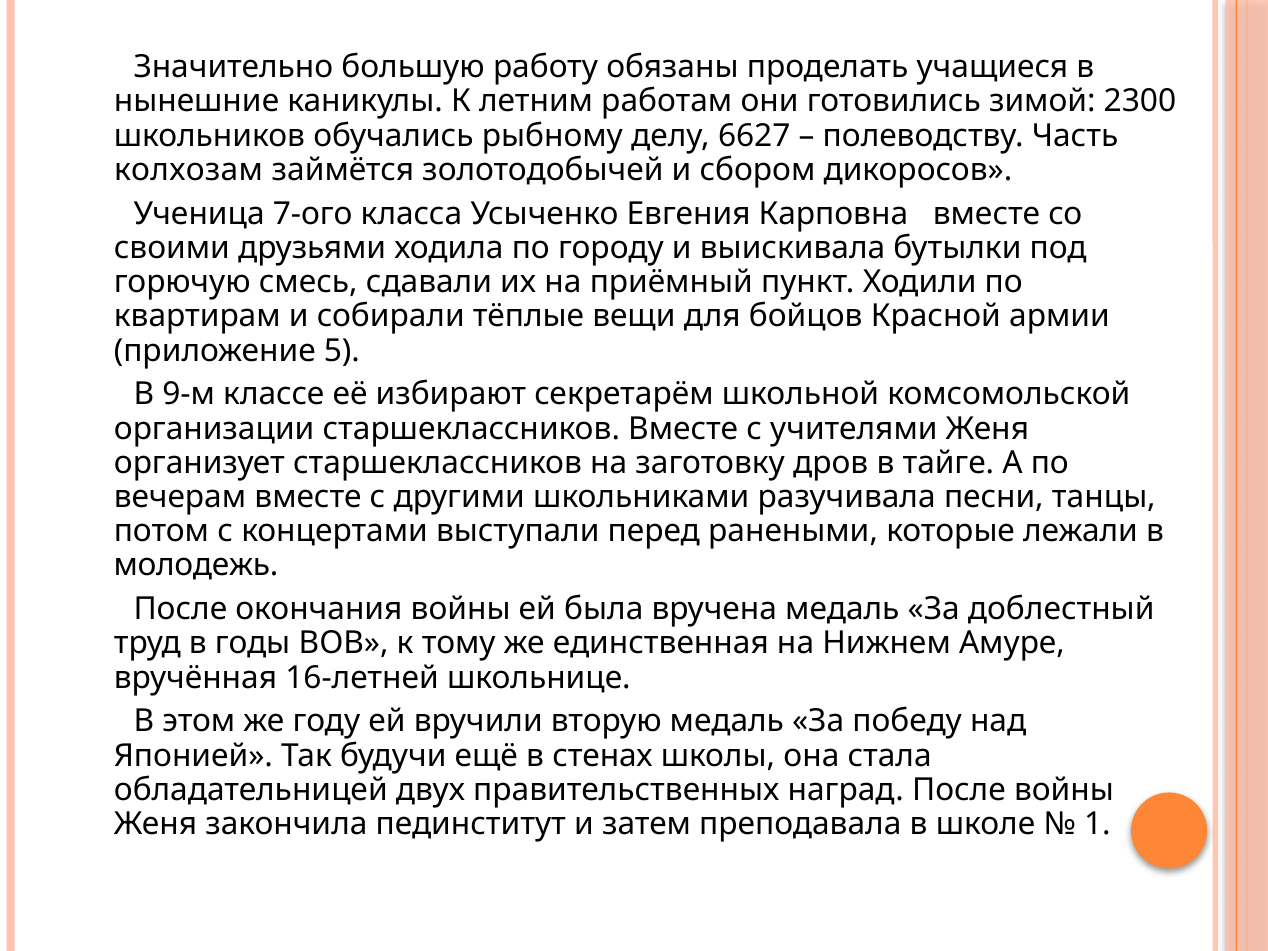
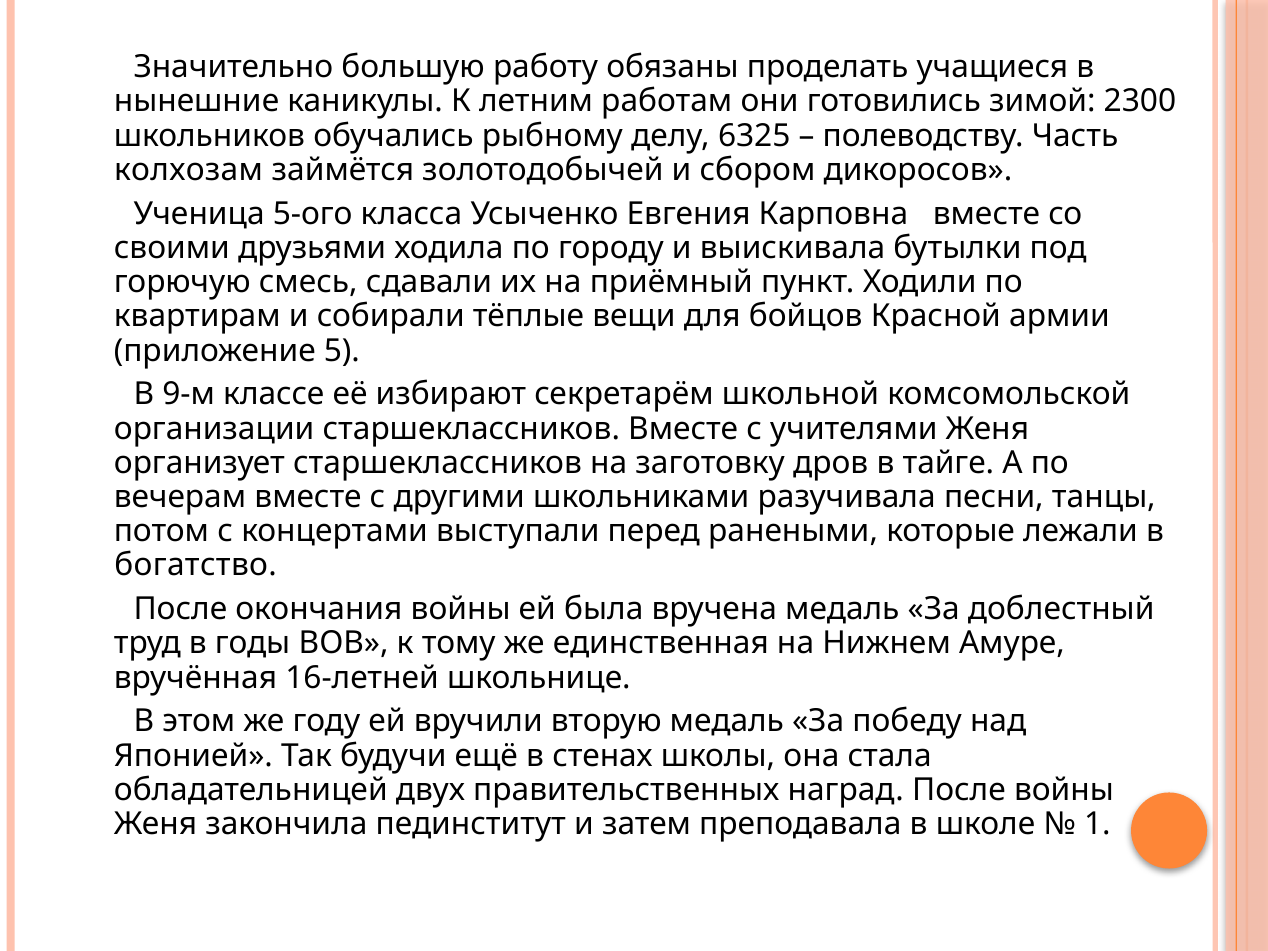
6627: 6627 -> 6325 (754, 136)
7-ого: 7-ого -> 5-ого (313, 214)
молодежь: молодежь -> богатство (196, 566)
